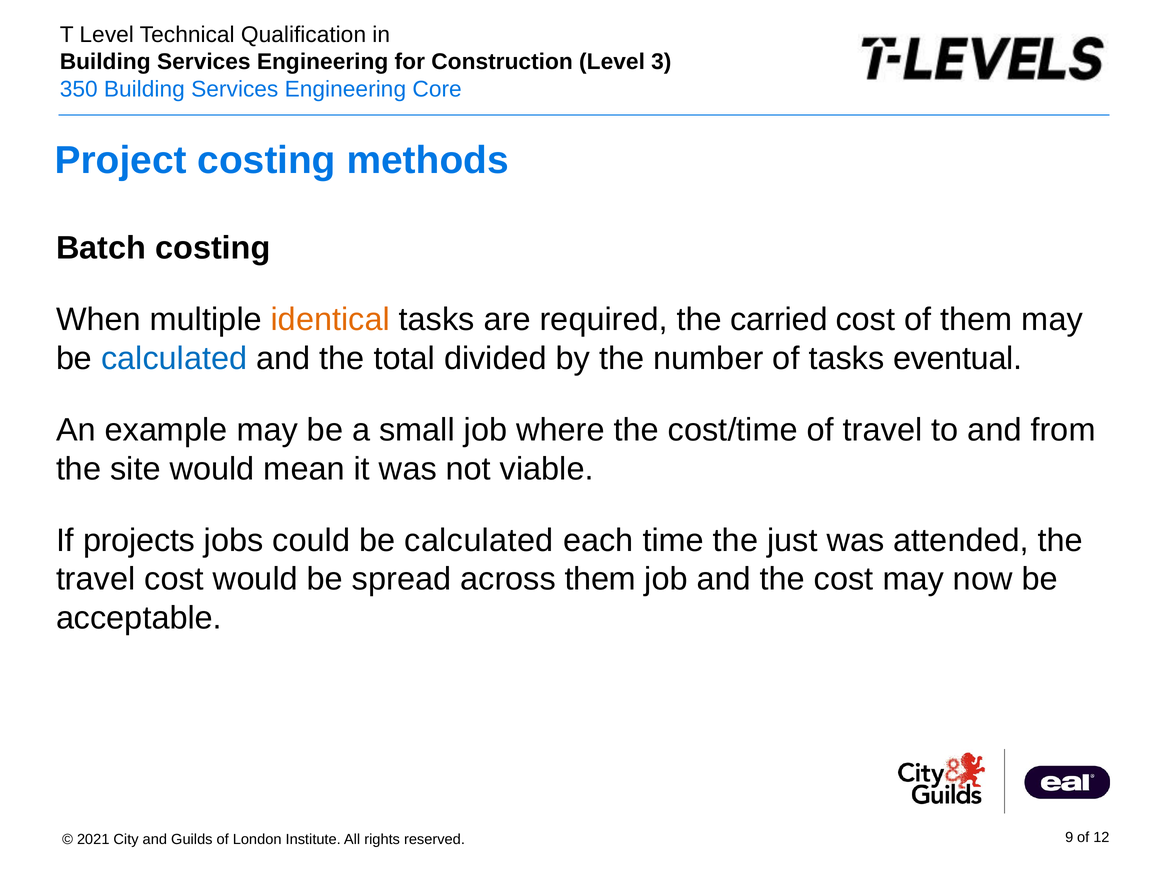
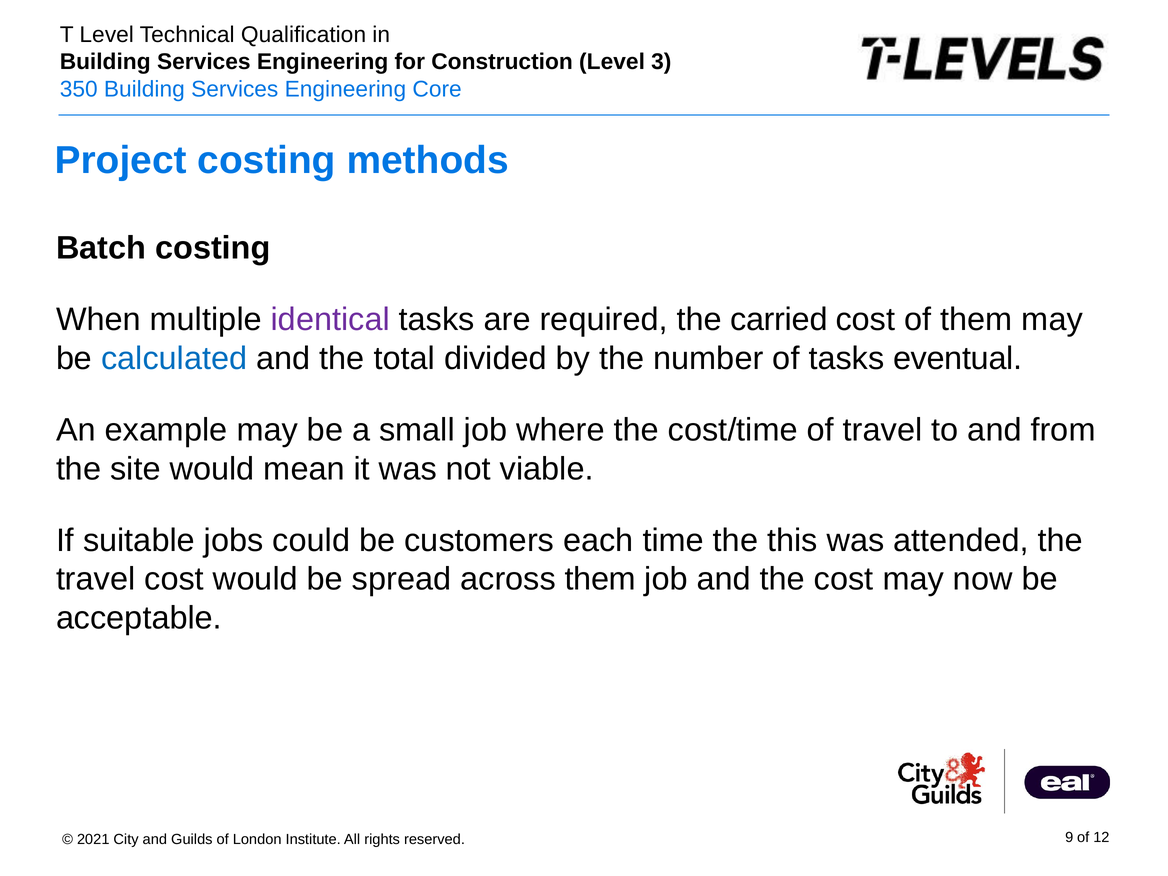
identical colour: orange -> purple (330, 320)
projects: projects -> suitable (139, 540)
could be calculated: calculated -> customers (479, 540)
just: just -> this (792, 540)
